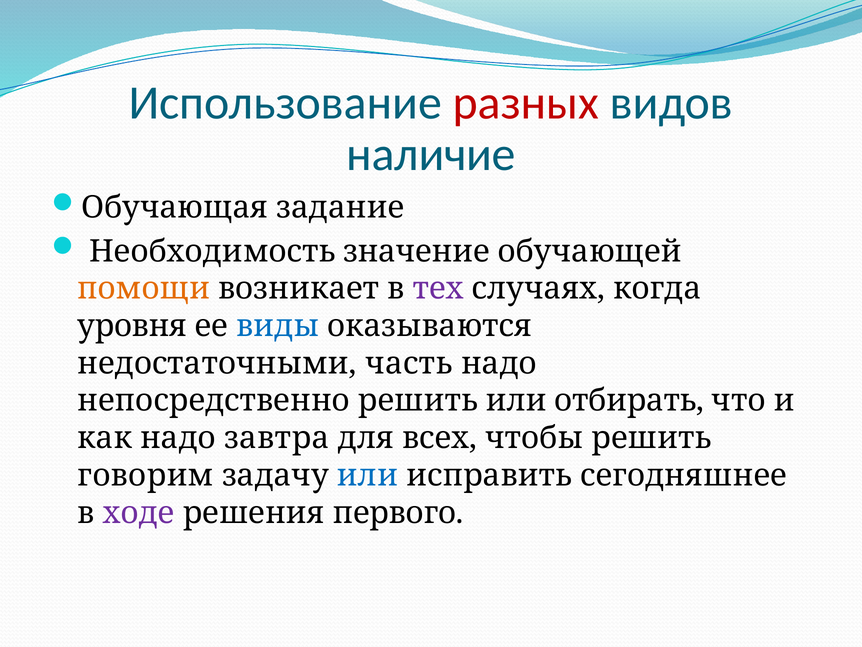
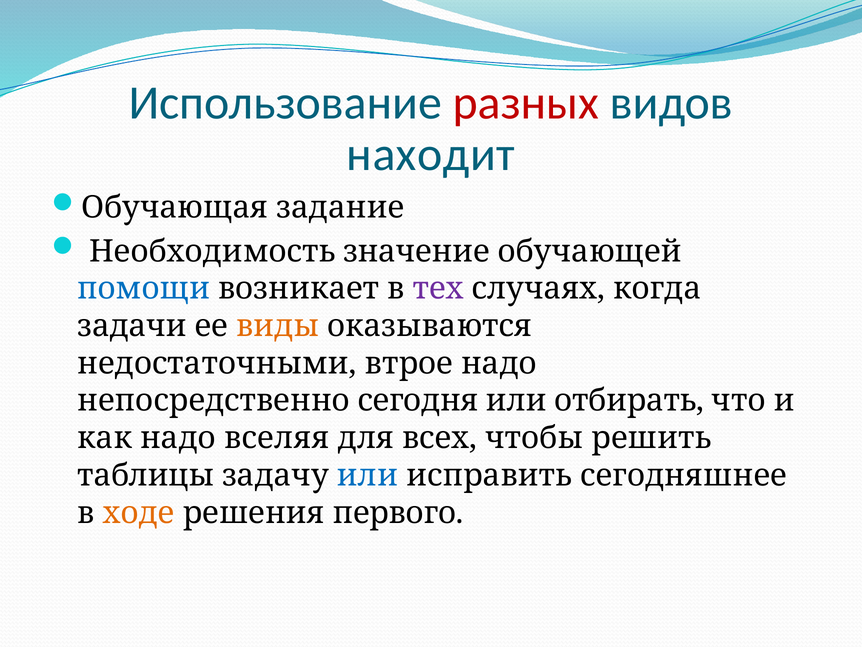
наличие: наличие -> находит (431, 154)
помощи colour: orange -> blue (144, 288)
уровня: уровня -> задачи (132, 326)
виды colour: blue -> orange (278, 326)
часть: часть -> втрое (409, 363)
непосредственно решить: решить -> сегодня (418, 400)
завтра: завтра -> вселяя (277, 438)
говорим: говорим -> таблицы (146, 475)
ходе colour: purple -> orange (139, 512)
